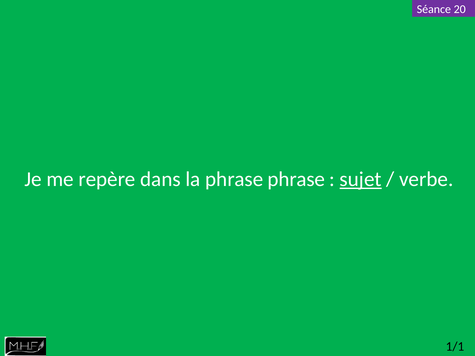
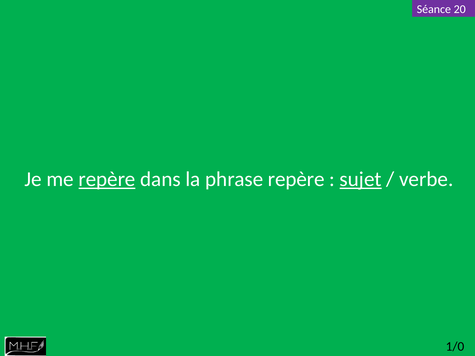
repère underline: none -> present (107, 179)
phrase phrase: phrase -> repère (296, 179)
1/1: 1/1 -> 1/0 (455, 347)
